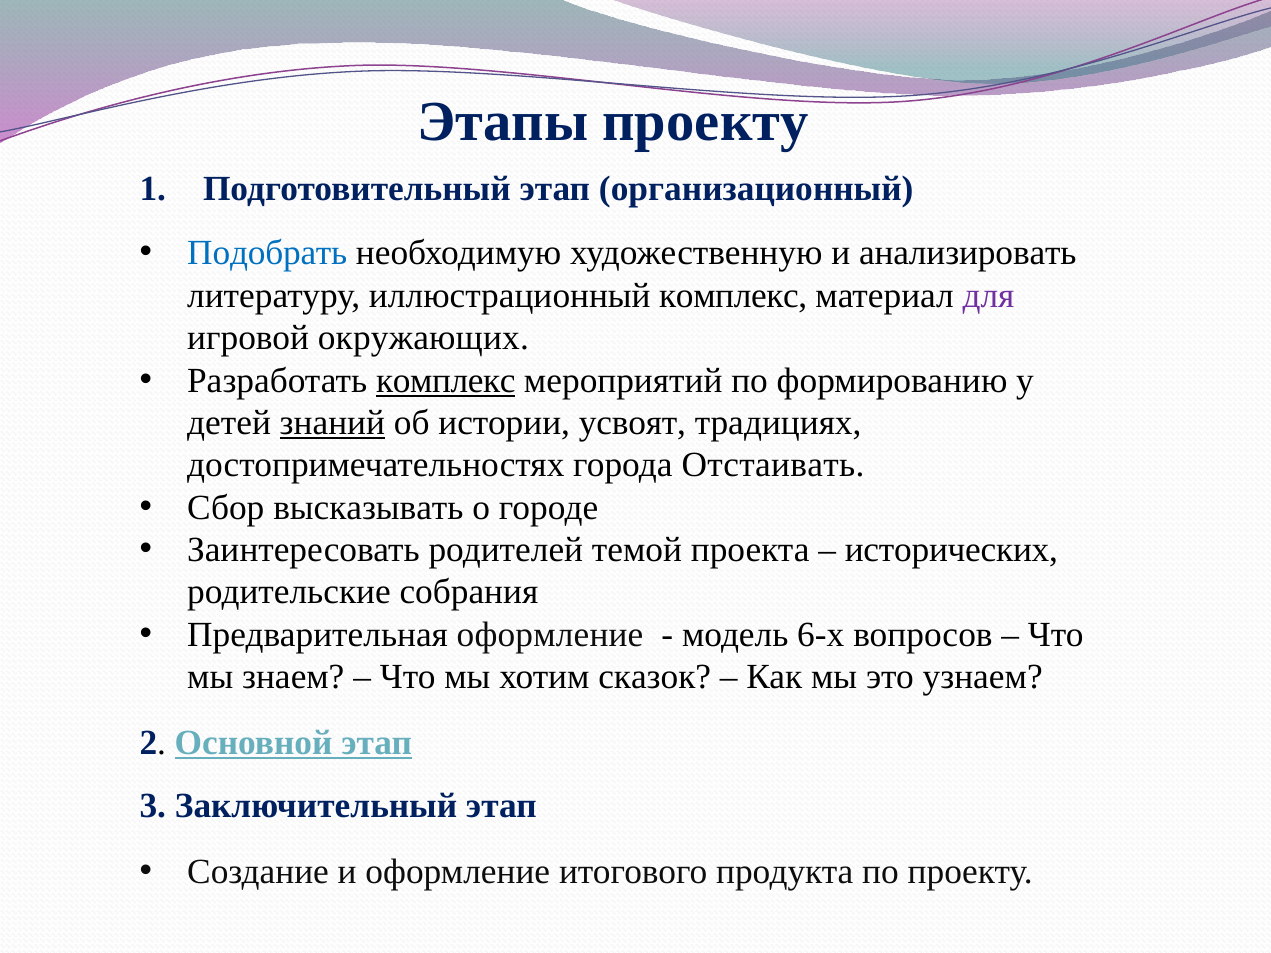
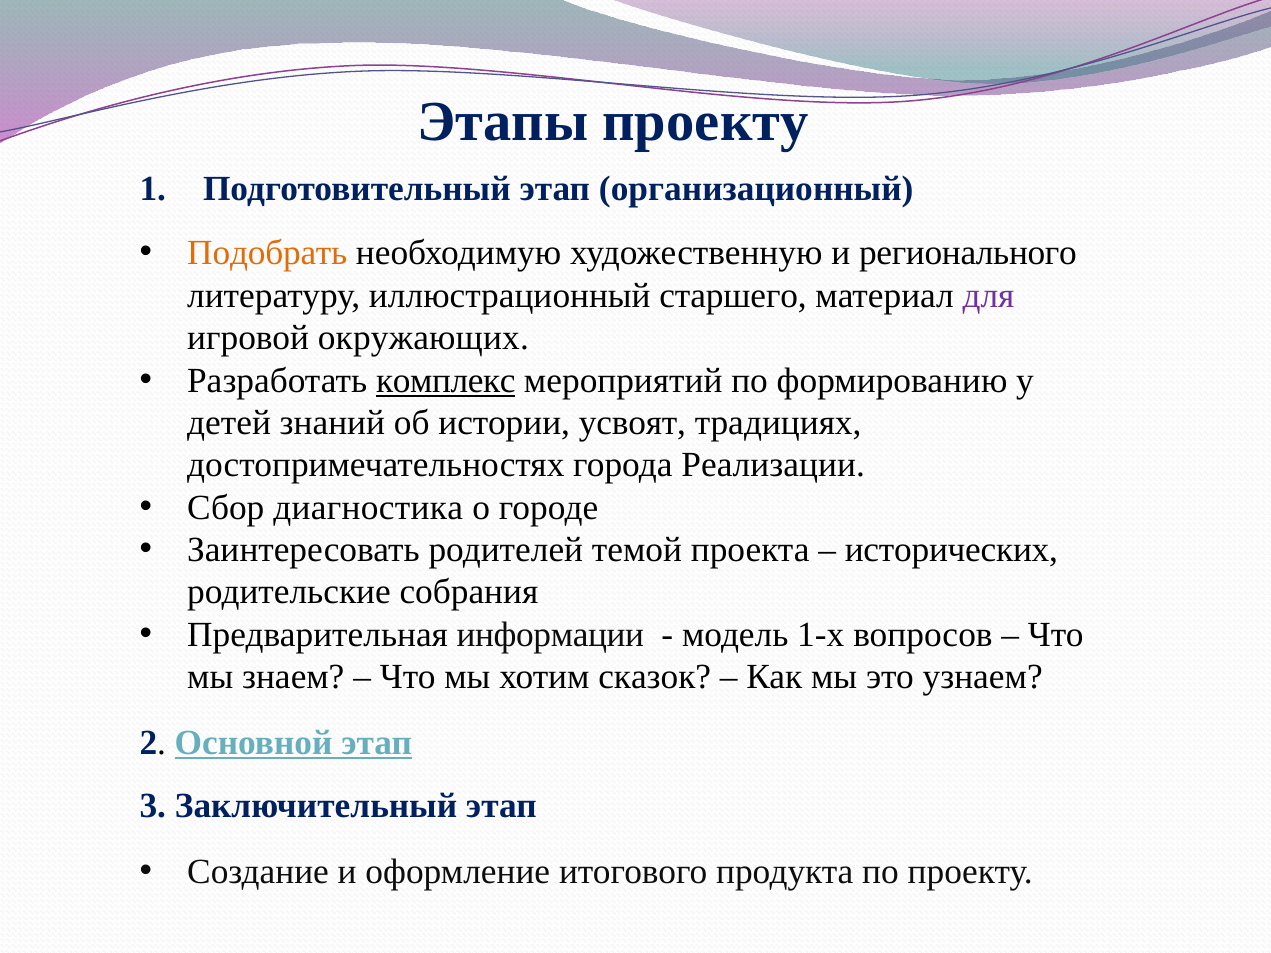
Подобрать colour: blue -> orange (267, 253)
анализировать: анализировать -> регионального (968, 253)
иллюстрационный комплекс: комплекс -> старшего (733, 296)
знаний underline: present -> none (332, 423)
Отстаивать: Отстаивать -> Реализации (773, 465)
высказывать: высказывать -> диагностика (368, 508)
Предварительная оформление: оформление -> информации (550, 635)
6-х: 6-х -> 1-х (821, 635)
